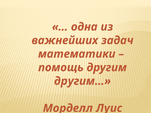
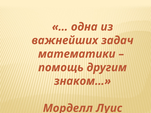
другим…: другим… -> знаком… (82, 81)
